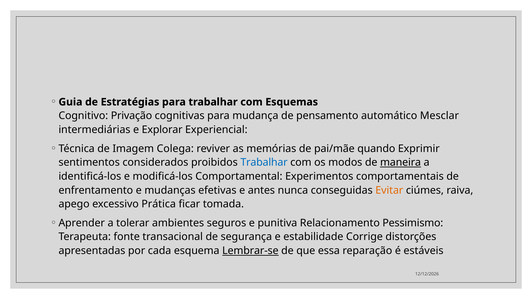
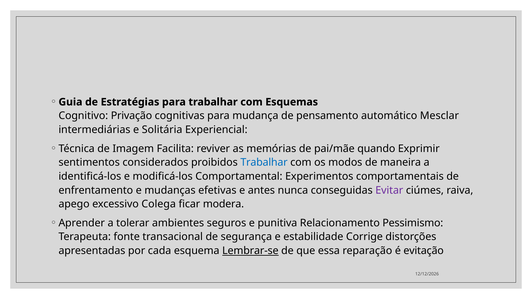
Explorar: Explorar -> Solitária (162, 130)
Colega: Colega -> Facilita (175, 149)
maneira underline: present -> none (401, 163)
Evitar colour: orange -> purple (389, 190)
Prática: Prática -> Colega (159, 204)
tomada: tomada -> modera (223, 204)
estáveis: estáveis -> evitação (424, 251)
